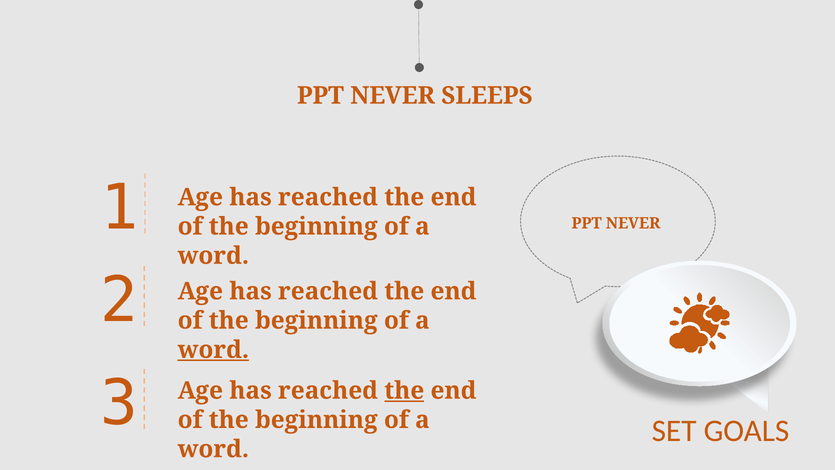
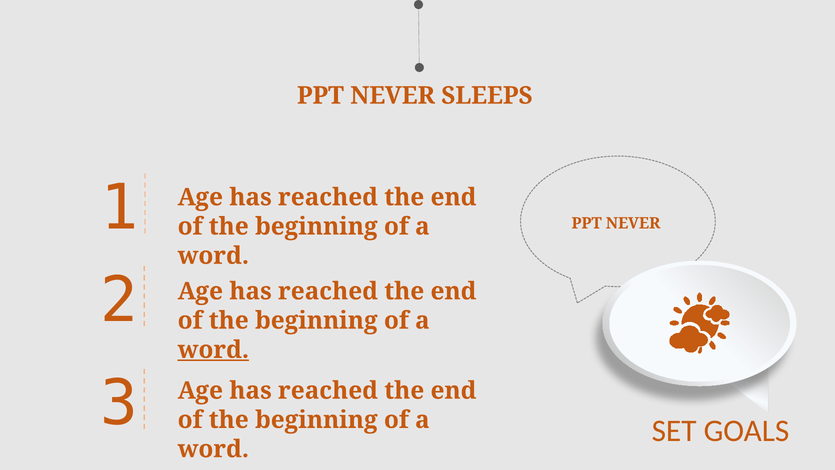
the underline: present -> none (404, 390)
